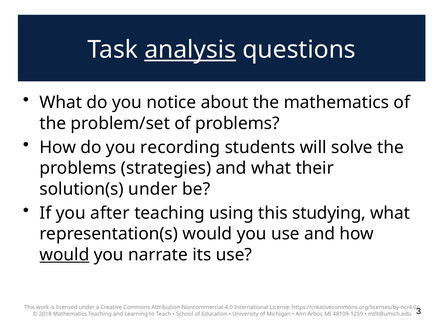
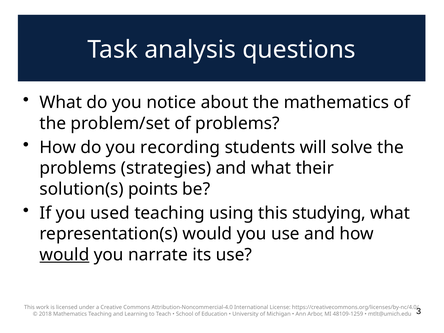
analysis underline: present -> none (190, 50)
solution(s under: under -> points (153, 189)
after: after -> used (110, 213)
